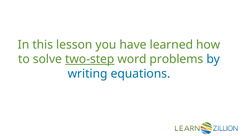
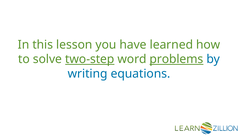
problems underline: none -> present (176, 59)
